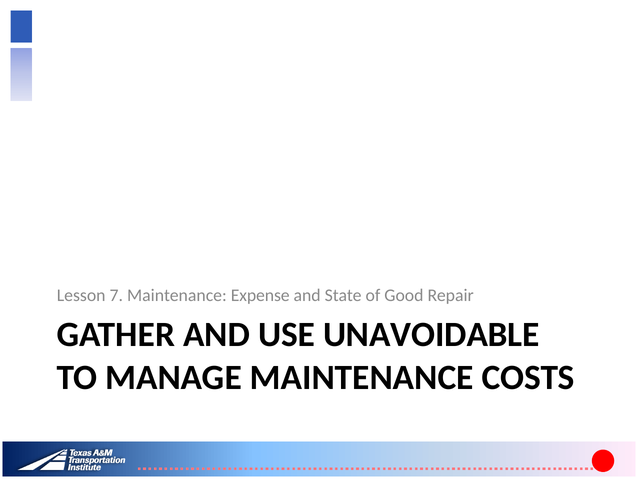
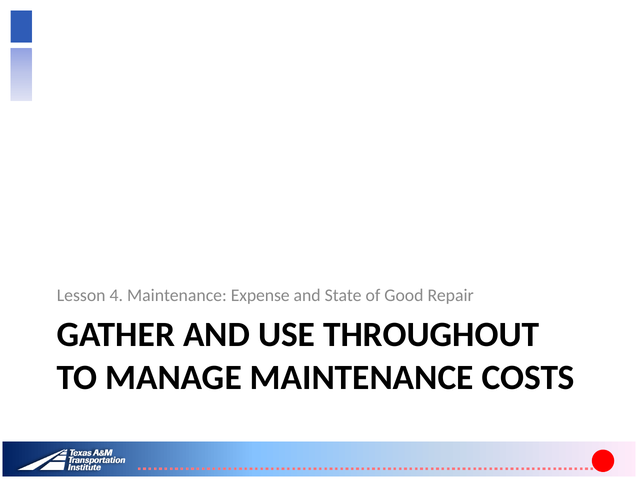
7: 7 -> 4 (116, 295)
UNAVOIDABLE: UNAVOIDABLE -> THROUGHOUT (431, 334)
